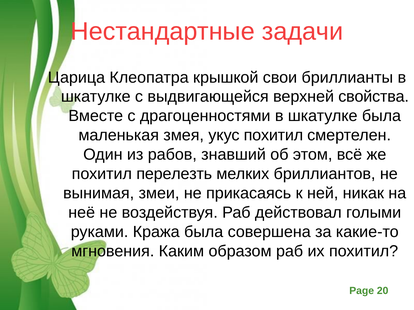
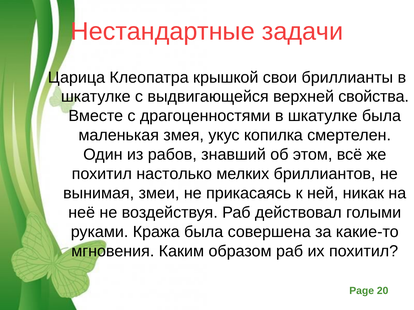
укус похитил: похитил -> копилка (273, 136)
перелезть: перелезть -> настолько (174, 174)
